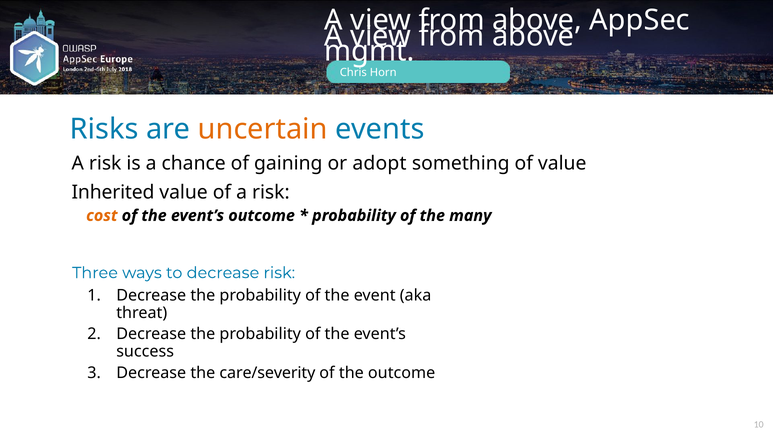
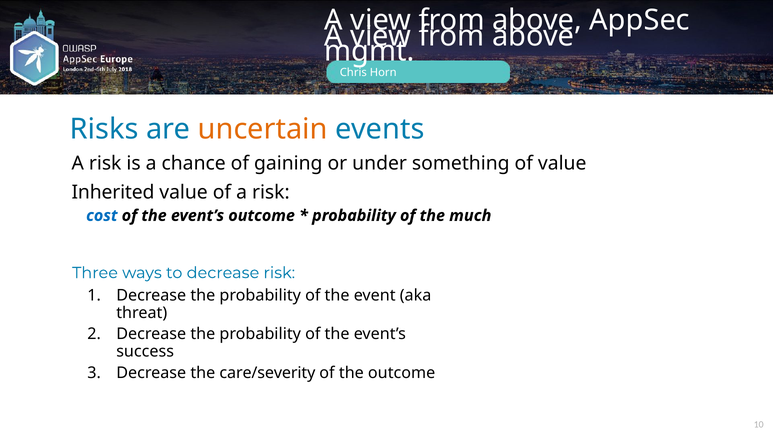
adopt: adopt -> under (380, 163)
cost colour: orange -> blue (102, 216)
many: many -> much (470, 216)
